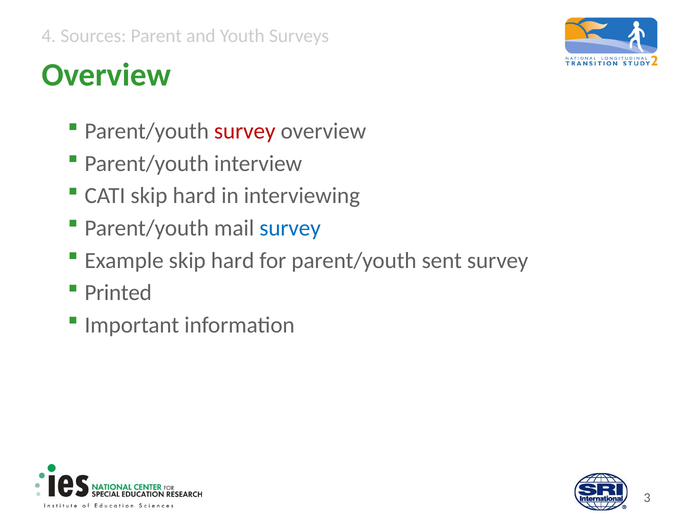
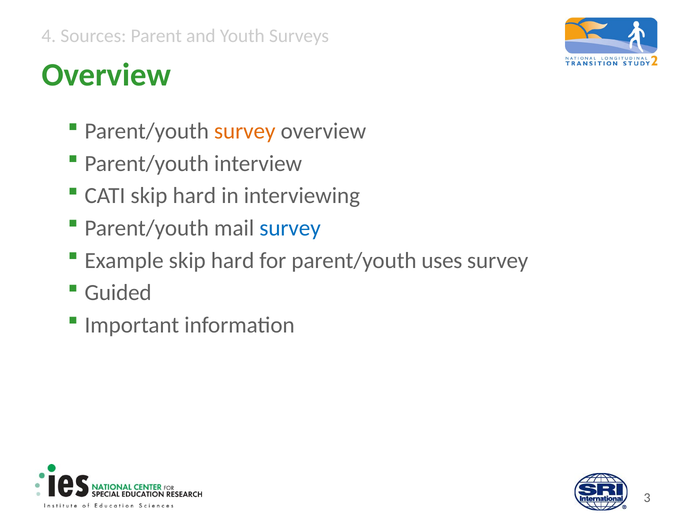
survey colour: red -> orange (245, 131)
sent: sent -> uses (442, 260)
Printed: Printed -> Guided (118, 293)
